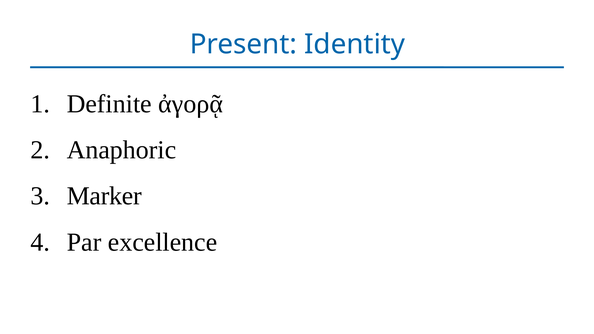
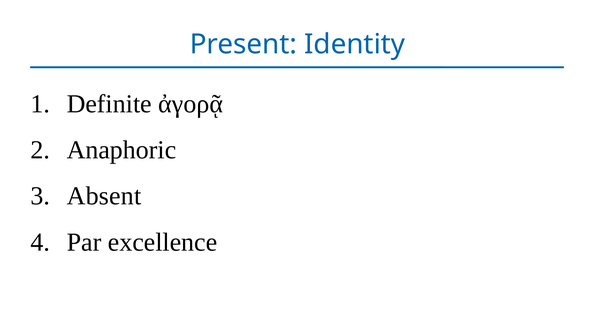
Marker: Marker -> Absent (104, 196)
